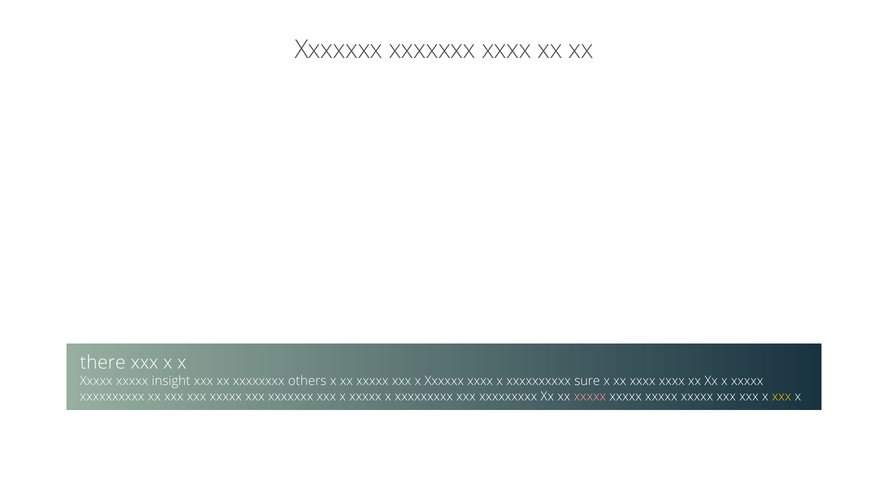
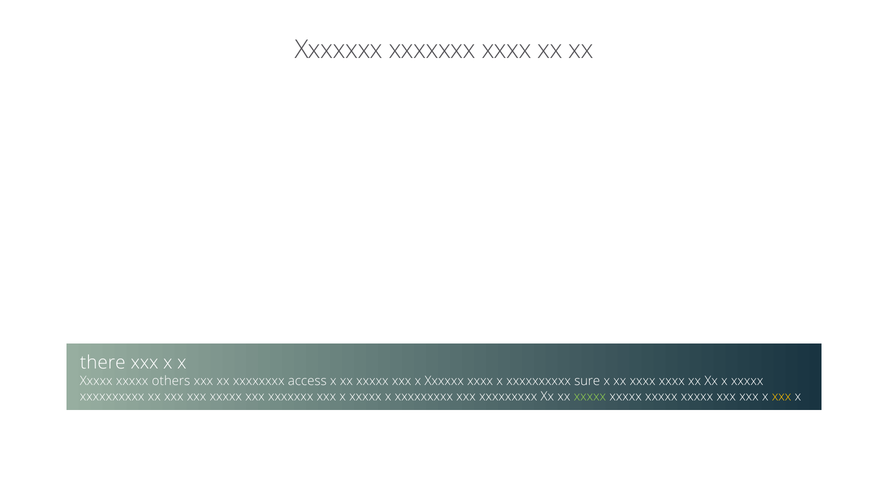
insight: insight -> others (171, 381)
others: others -> access (307, 381)
xxxxx colour: pink -> light green (590, 397)
